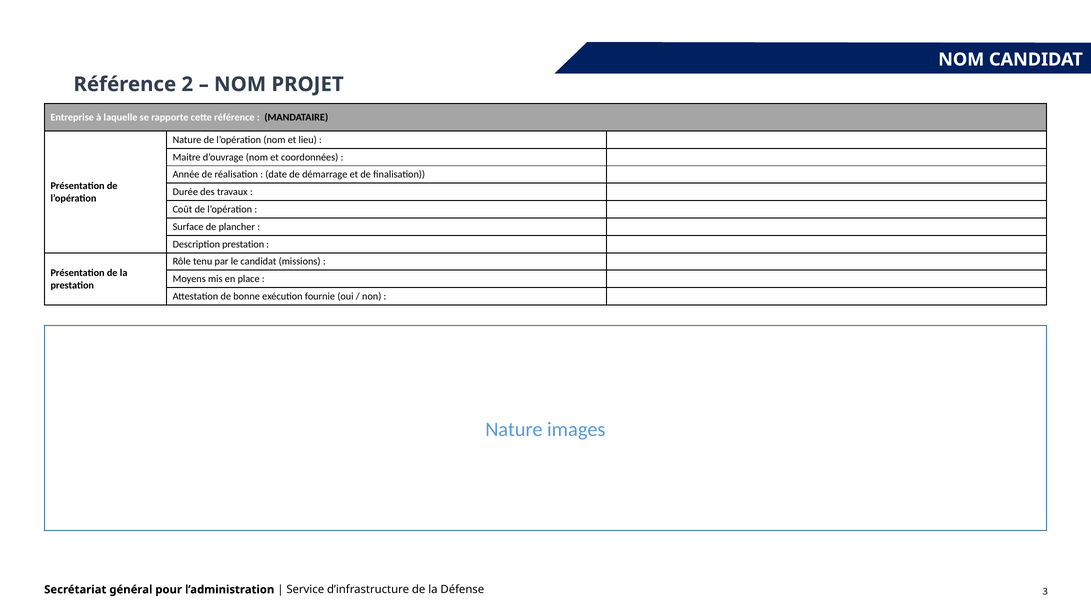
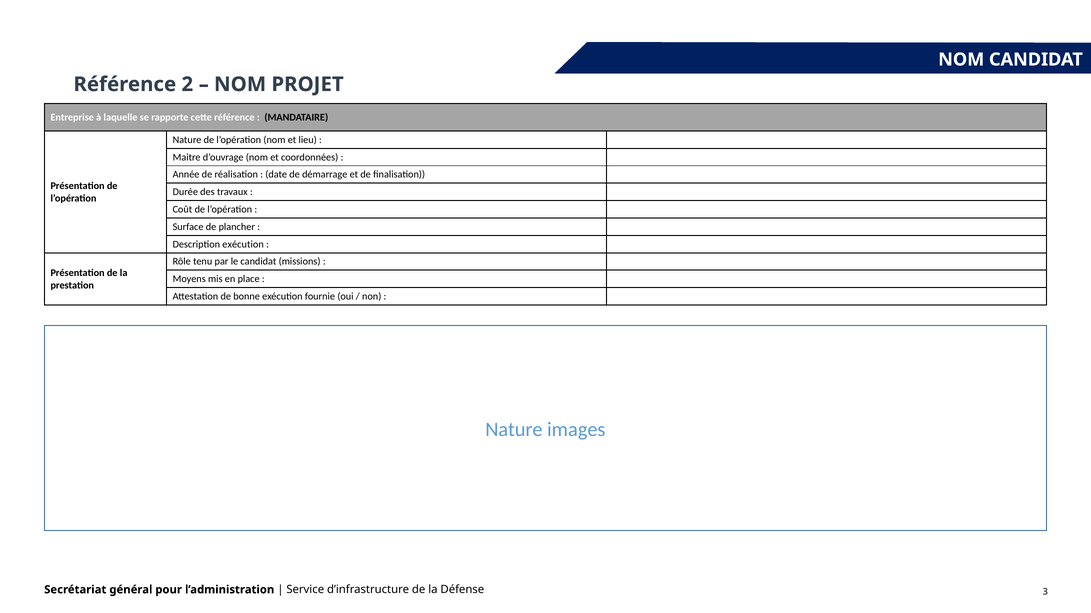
Description prestation: prestation -> exécution (243, 244)
